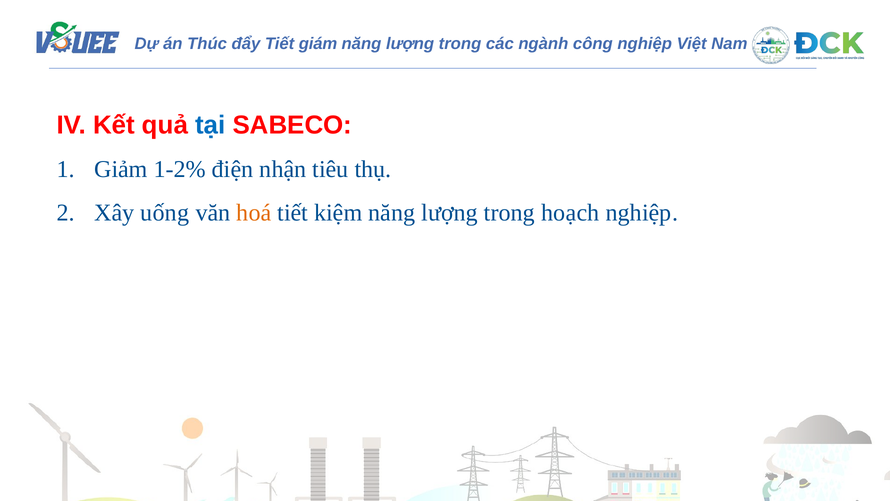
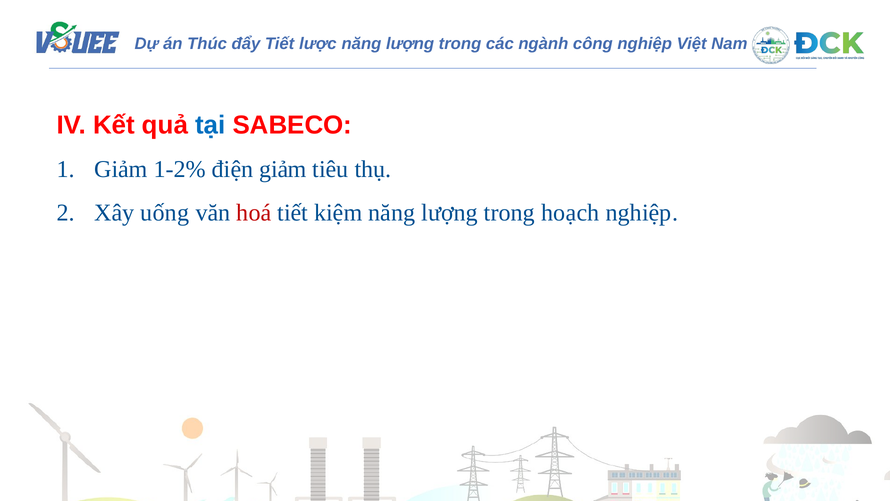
giám: giám -> lược (318, 43)
điện nhận: nhận -> giảm (283, 169)
hoá colour: orange -> red (254, 213)
